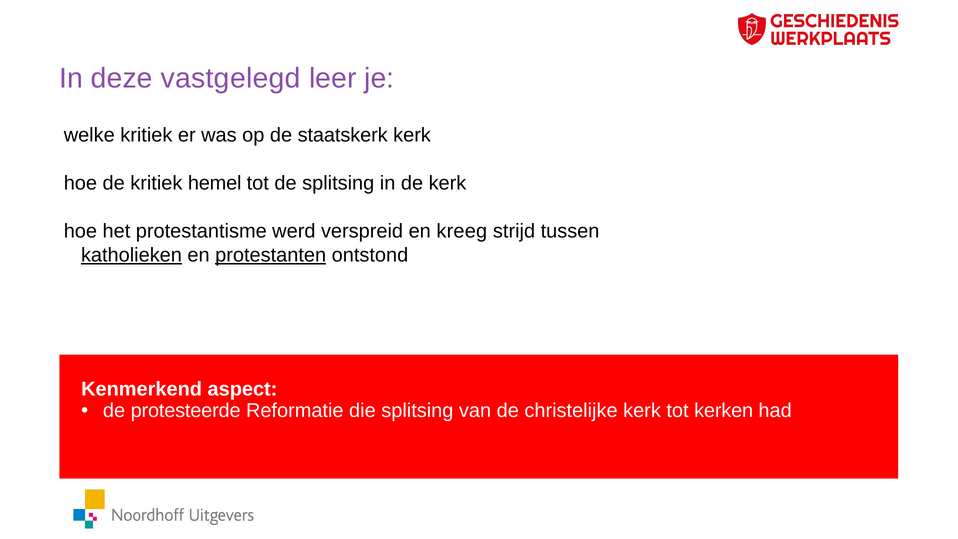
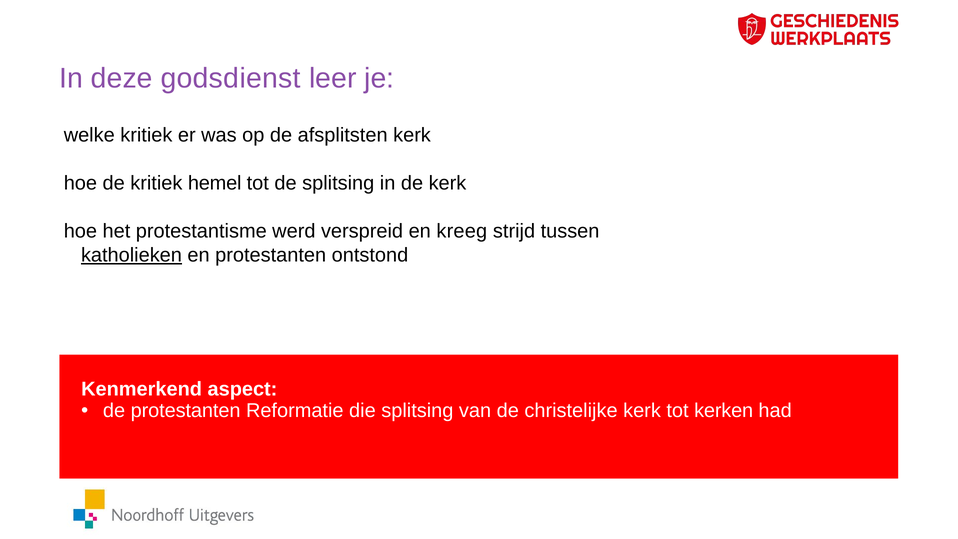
vastgelegd: vastgelegd -> godsdienst (231, 78)
staatskerk: staatskerk -> afsplitsten (343, 135)
protestanten underline: present -> none (271, 255)
de protesteerde: protesteerde -> protestanten (186, 411)
